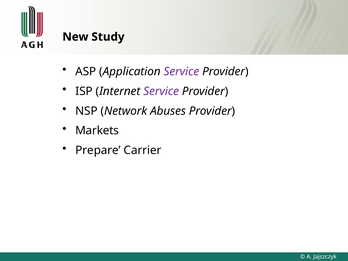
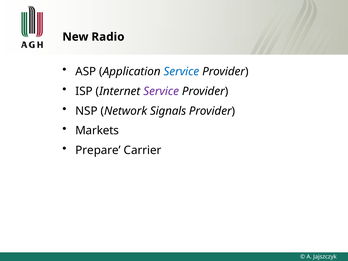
Study: Study -> Radio (108, 37)
Service colour: purple -> blue (181, 71)
Abuses: Abuses -> Signals (168, 111)
